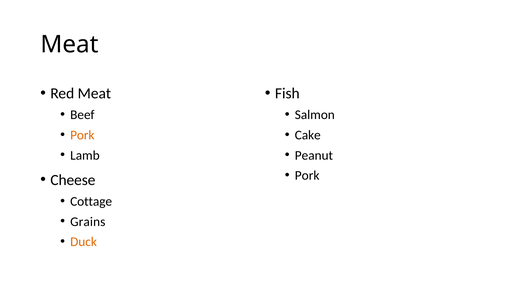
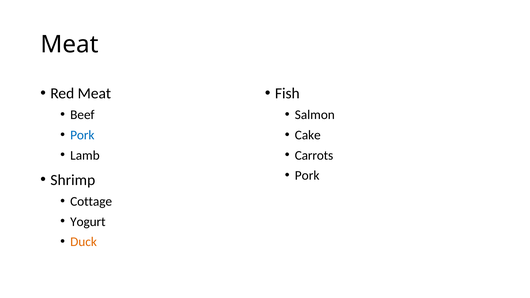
Pork colour: orange -> blue (82, 135)
Peanut: Peanut -> Carrots (314, 155)
Cheese: Cheese -> Shrimp (73, 180)
Grains: Grains -> Yogurt (88, 222)
